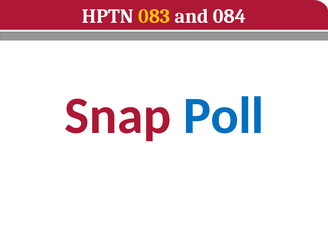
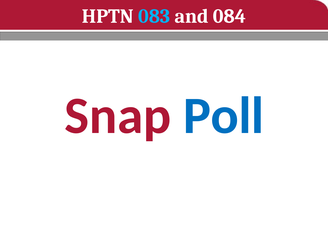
083 colour: yellow -> light blue (154, 16)
